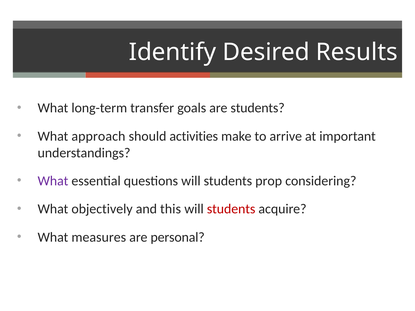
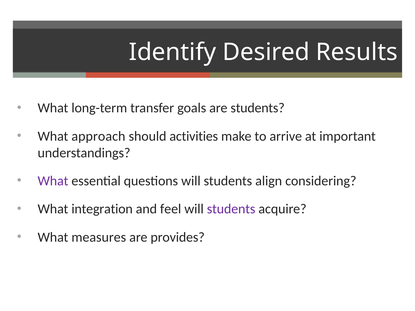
prop: prop -> align (269, 181)
objectively: objectively -> integration (102, 209)
this: this -> feel (171, 209)
students colour: red -> purple (231, 209)
personal: personal -> provides (178, 237)
